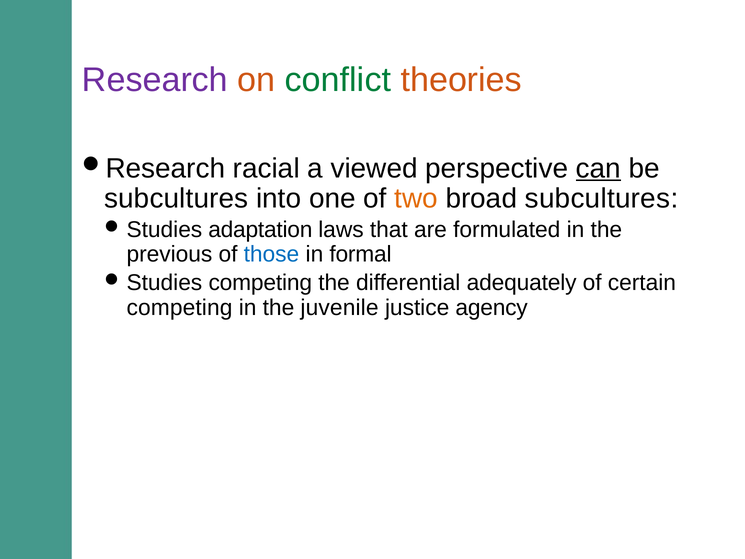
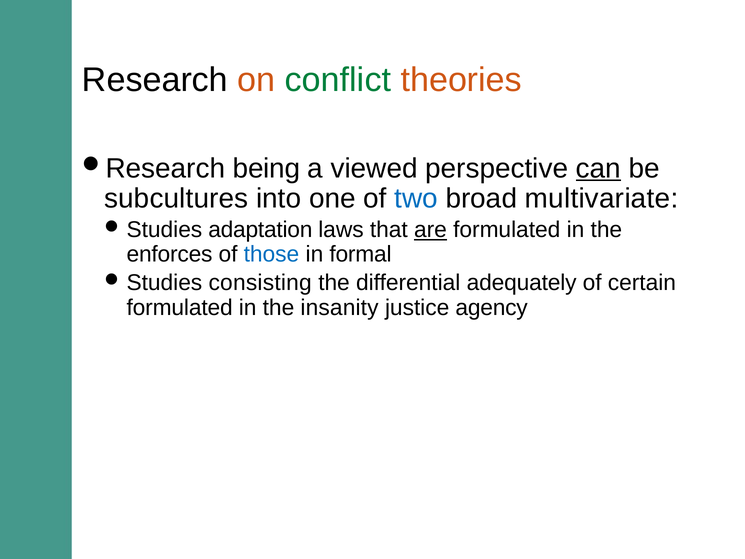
Research colour: purple -> black (155, 80)
racial: racial -> being (266, 168)
two colour: orange -> blue (416, 198)
broad subcultures: subcultures -> multivariate (602, 198)
are underline: none -> present (430, 230)
previous: previous -> enforces (170, 254)
competing: competing -> consisting (260, 283)
competing: competing -> formulated (180, 307)
juvenile: juvenile -> insanity (340, 307)
